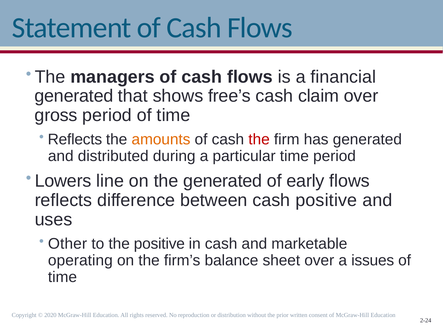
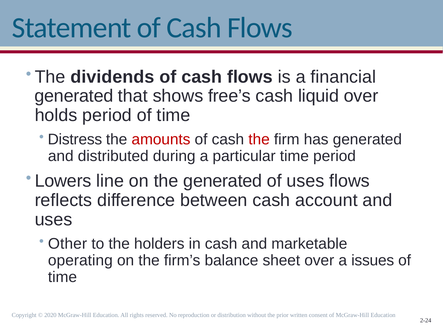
managers: managers -> dividends (113, 77)
claim: claim -> liquid (319, 96)
gross: gross -> holds (56, 115)
Reflects: Reflects -> Distress (75, 140)
amounts colour: orange -> red (161, 140)
of early: early -> uses (305, 181)
cash positive: positive -> account (326, 200)
the positive: positive -> holders (159, 244)
